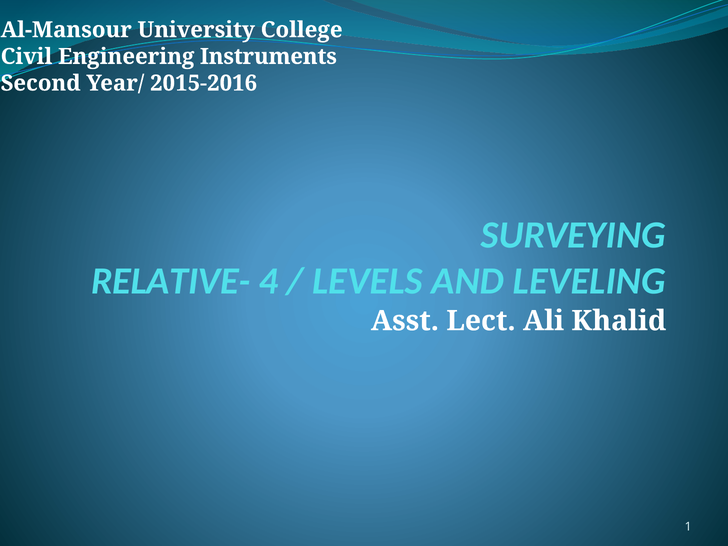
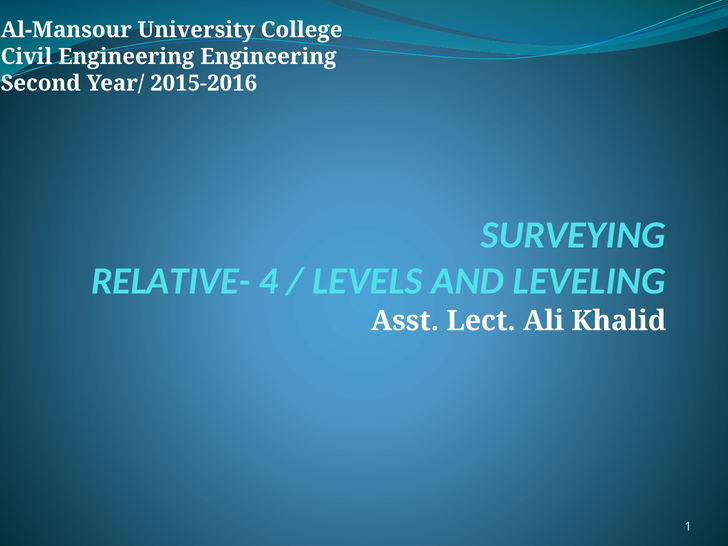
Engineering Instruments: Instruments -> Engineering (268, 57)
